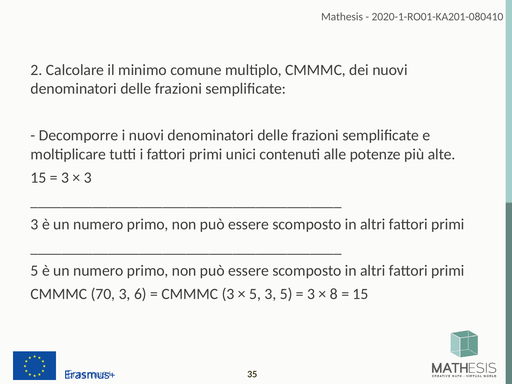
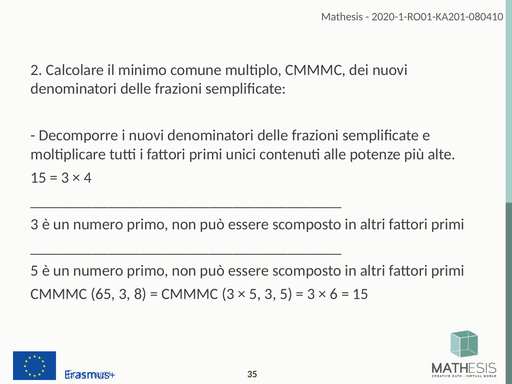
3: 3 -> 4 (88, 178)
70: 70 -> 65 (103, 294)
6: 6 -> 8 (140, 294)
8: 8 -> 6 (334, 294)
